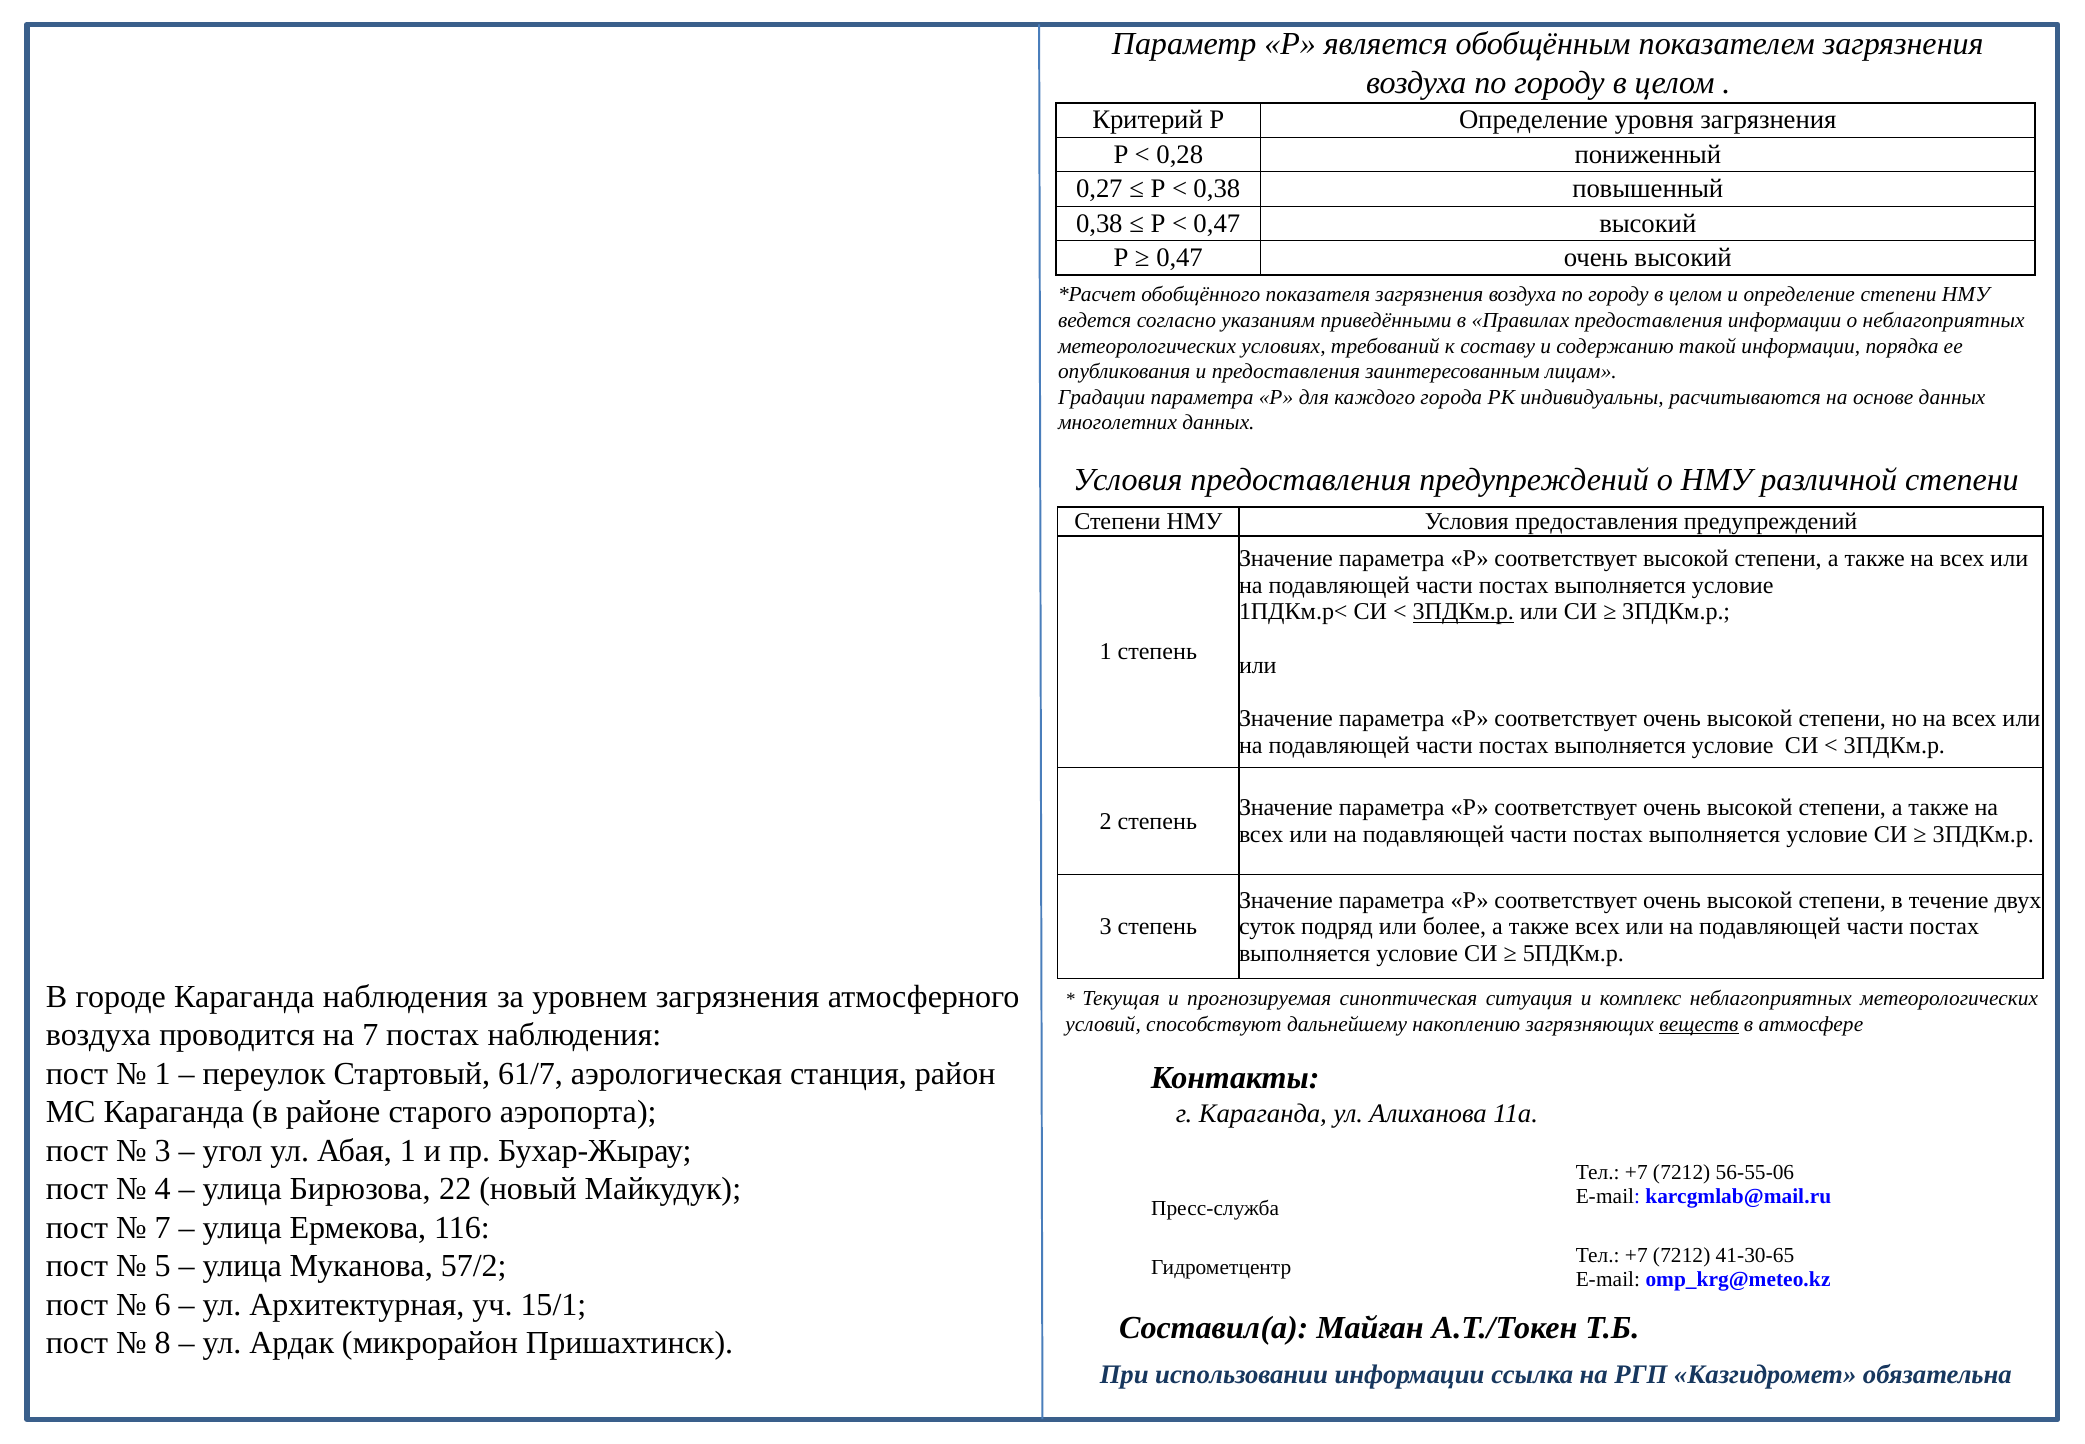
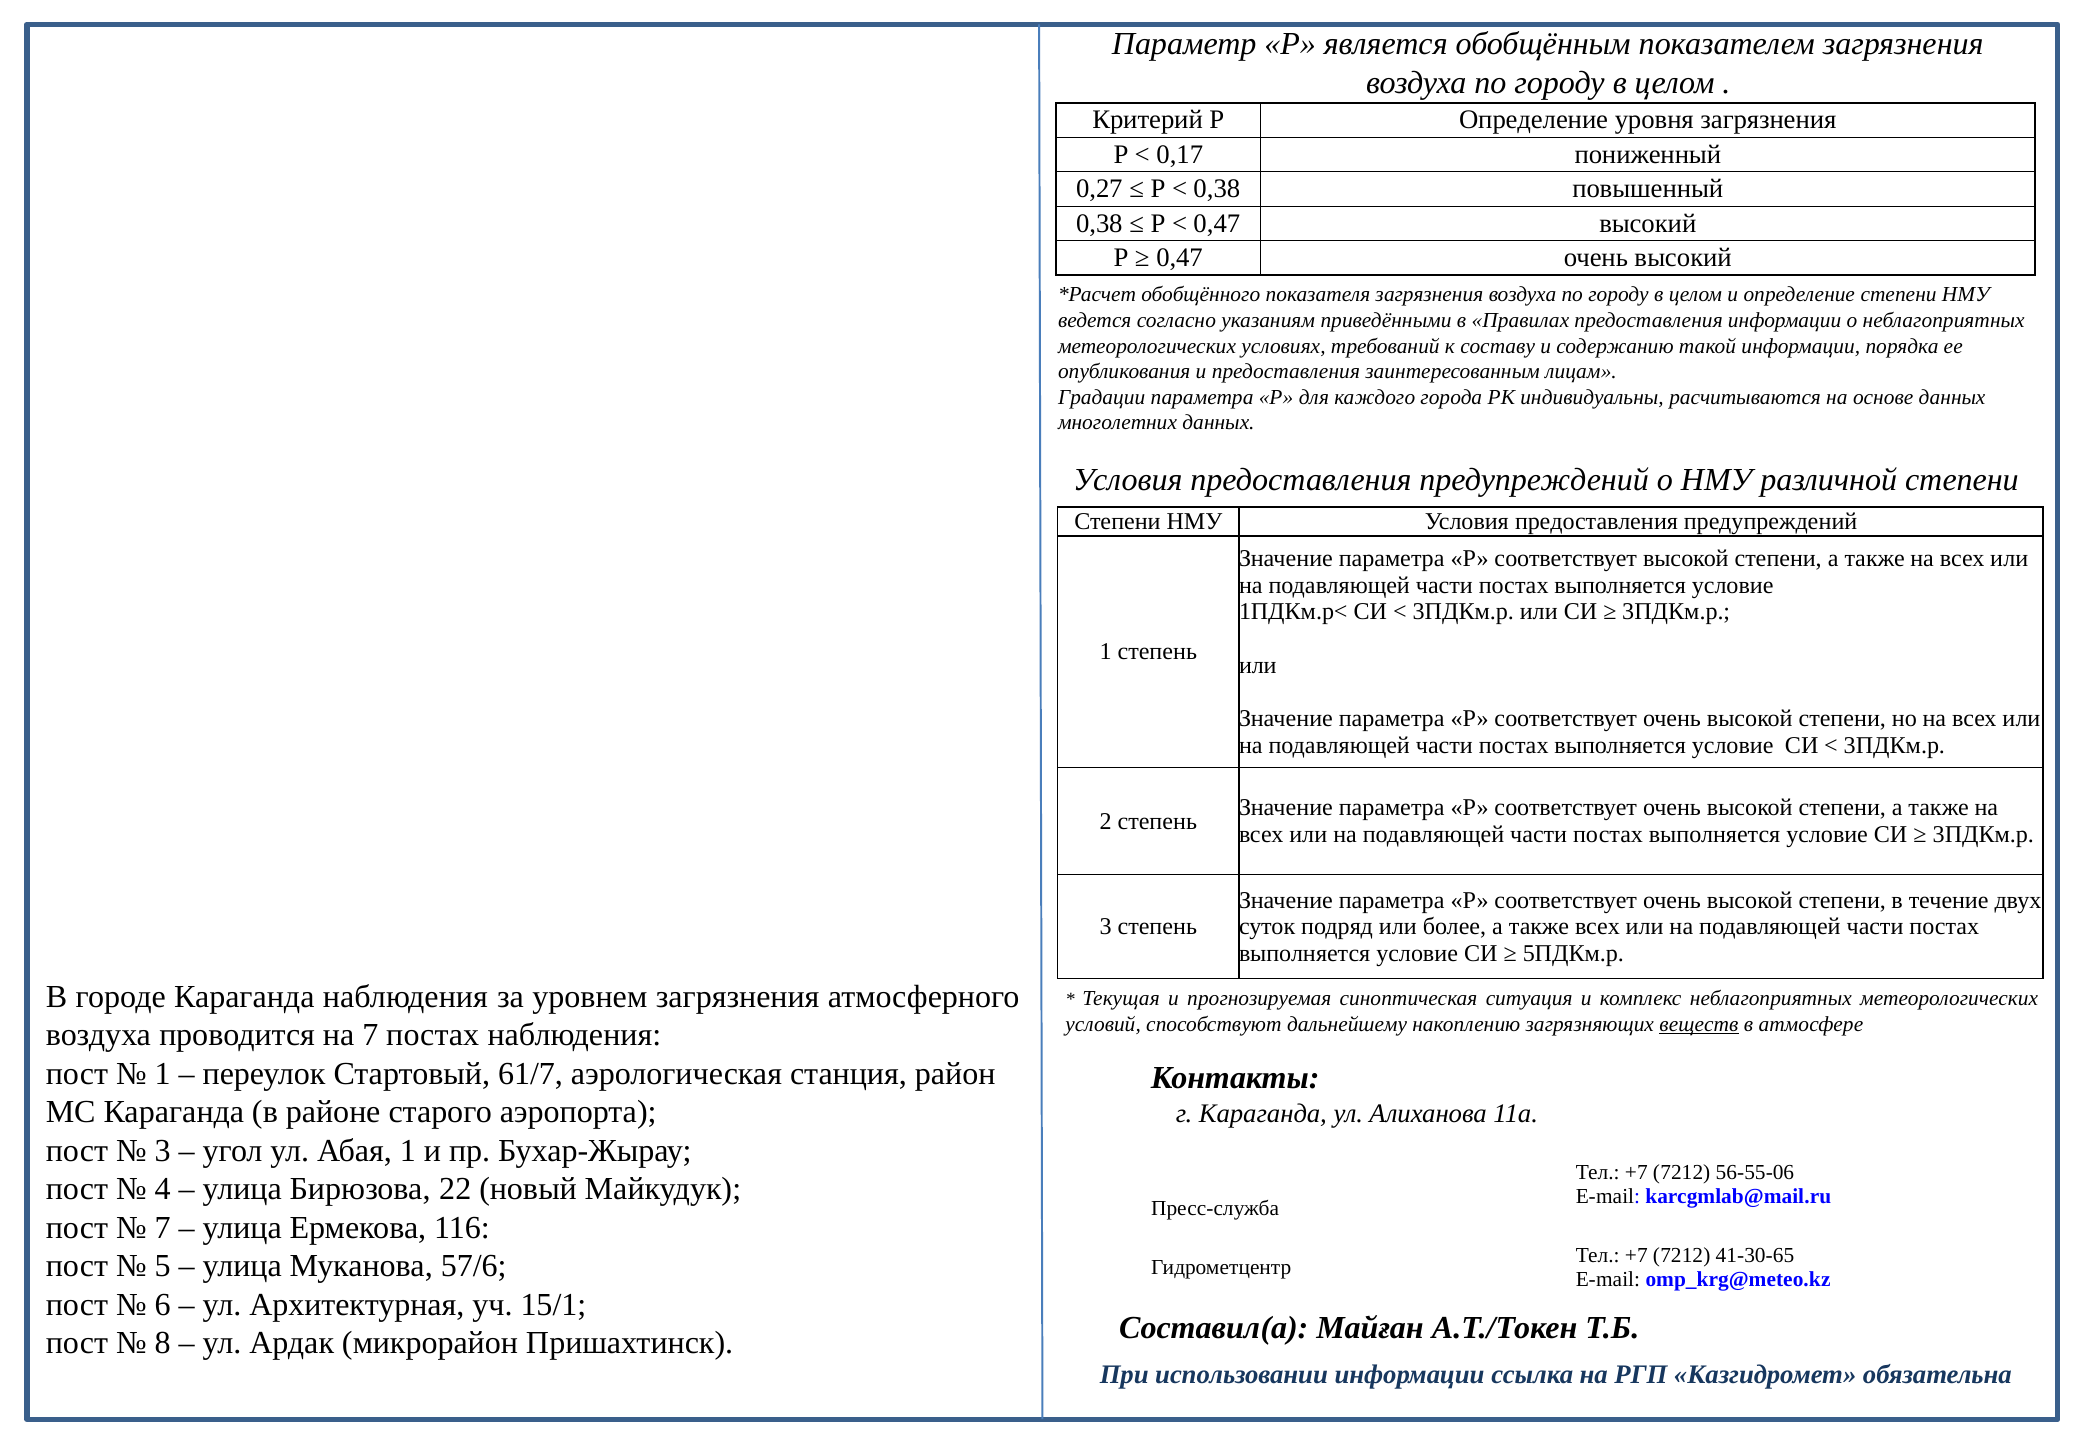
0,28: 0,28 -> 0,17 (1180, 154)
3ПДКм.р underline: present -> none (1463, 612)
57/2: 57/2 -> 57/6 (474, 1266)
